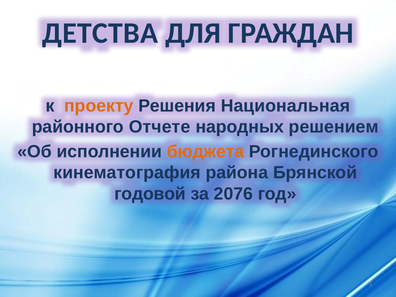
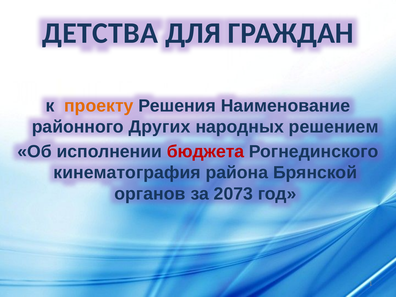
Национальная: Национальная -> Наименование (285, 106)
Отчете: Отчете -> Других (160, 127)
бюджета colour: orange -> red (206, 152)
годовой: годовой -> органов (150, 194)
2076: 2076 -> 2073 (233, 194)
